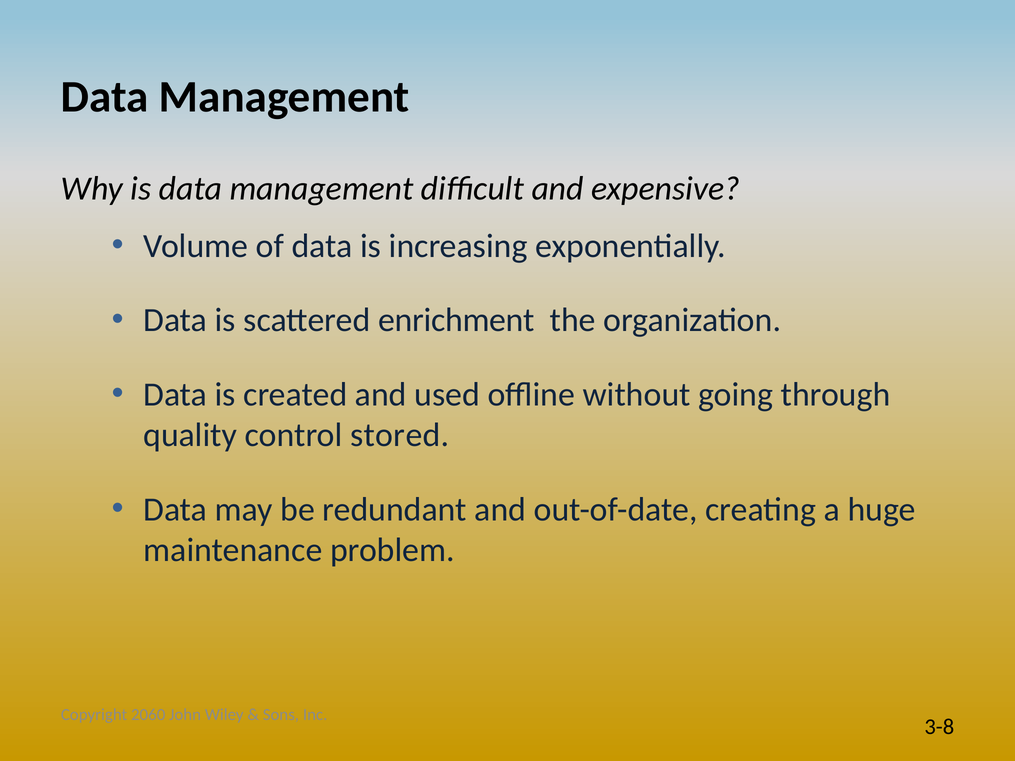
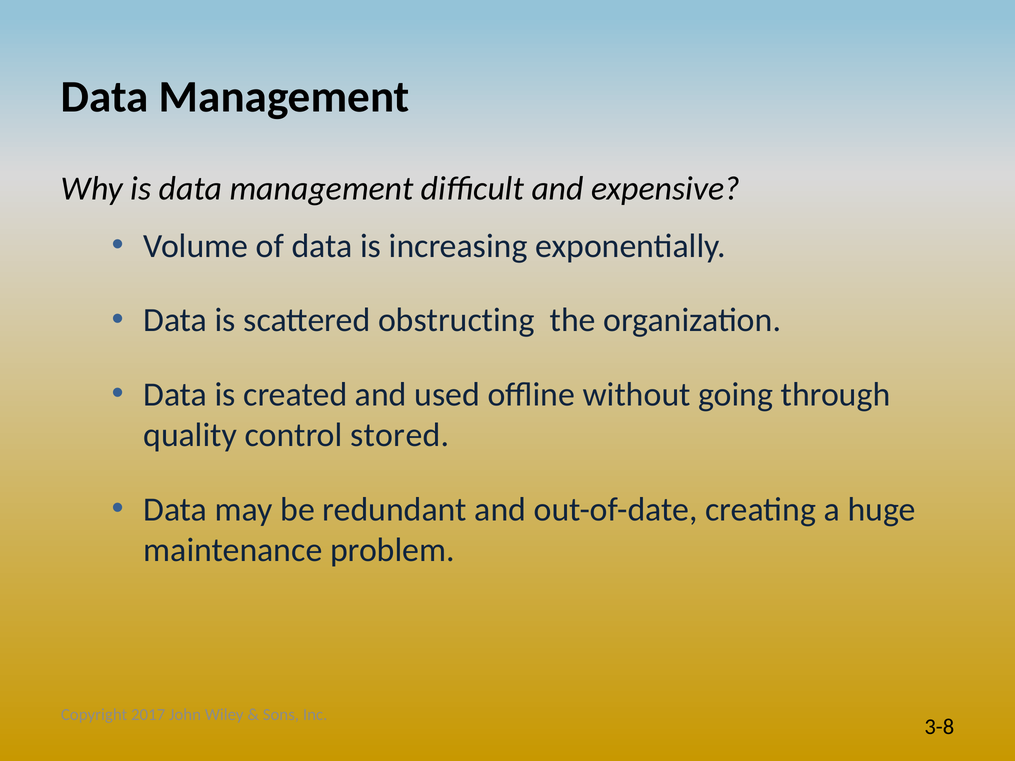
enrichment: enrichment -> obstructing (456, 320)
2060: 2060 -> 2017 (148, 715)
